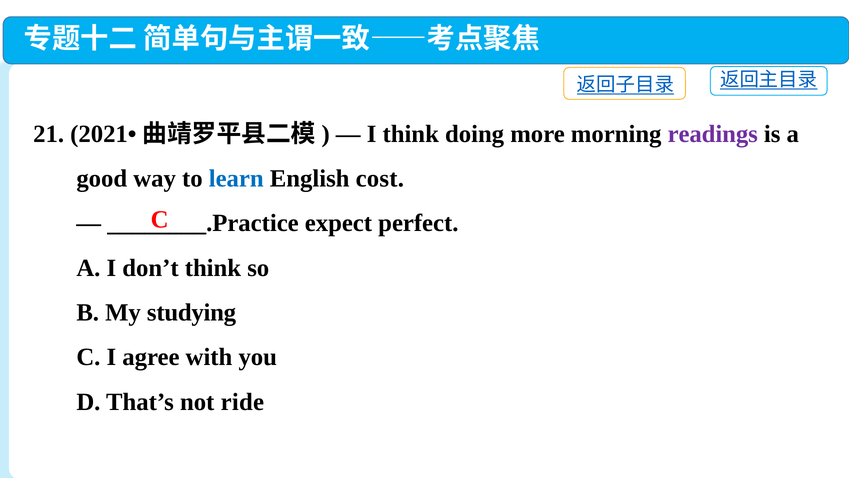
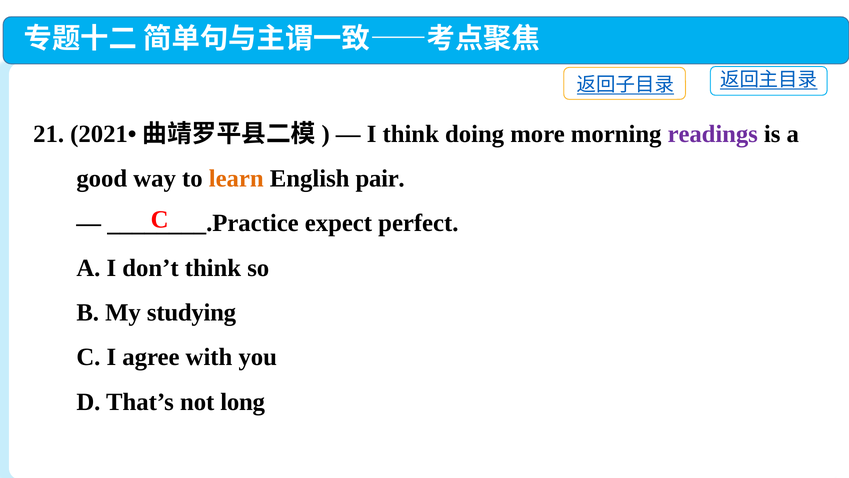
learn colour: blue -> orange (236, 178)
cost: cost -> pair (380, 178)
ride: ride -> long (243, 401)
